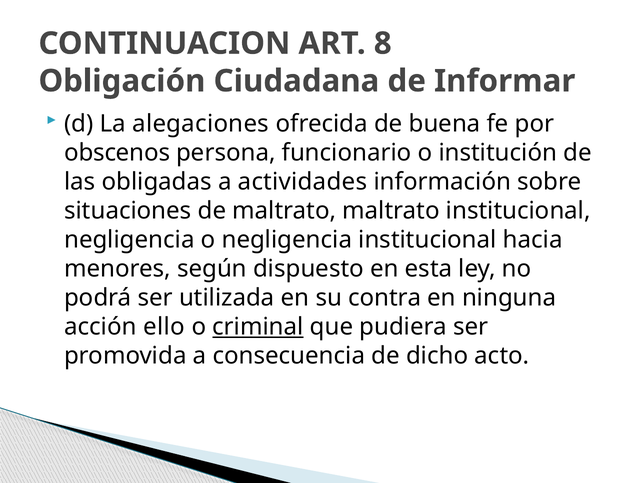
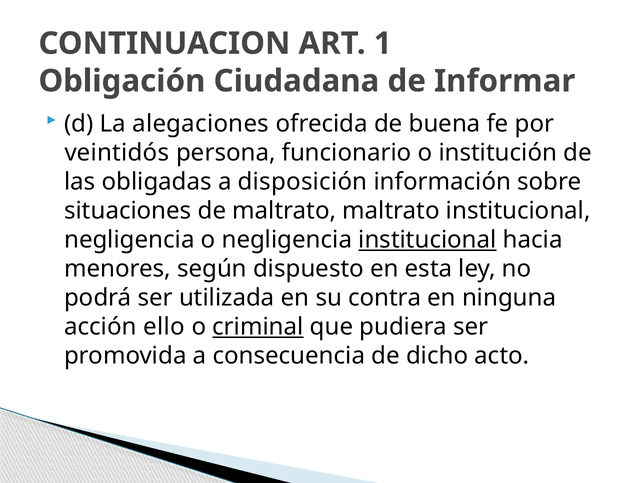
8: 8 -> 1 (383, 43)
obscenos: obscenos -> veintidós (117, 152)
actividades: actividades -> disposición (303, 181)
institucional underline: none -> present (427, 239)
